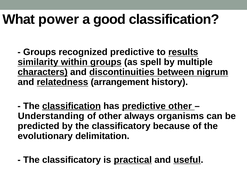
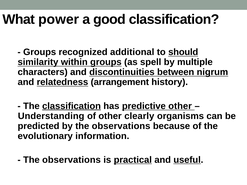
recognized predictive: predictive -> additional (132, 52)
results: results -> should (183, 52)
characters underline: present -> none (43, 72)
always: always -> clearly (139, 116)
by the classificatory: classificatory -> observations (121, 126)
delimitation: delimitation -> information (102, 136)
classificatory: classificatory -> observations (71, 160)
